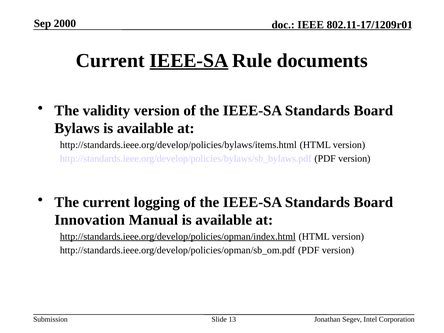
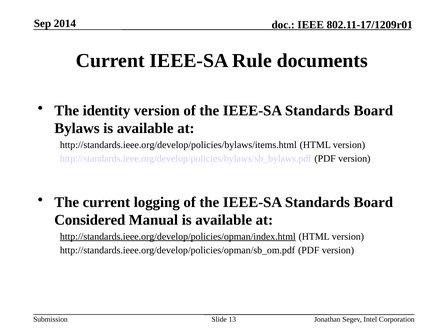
2000: 2000 -> 2014 (65, 24)
IEEE-SA underline: present -> none (189, 61)
validity: validity -> identity (106, 111)
Innovation: Innovation -> Considered (90, 220)
